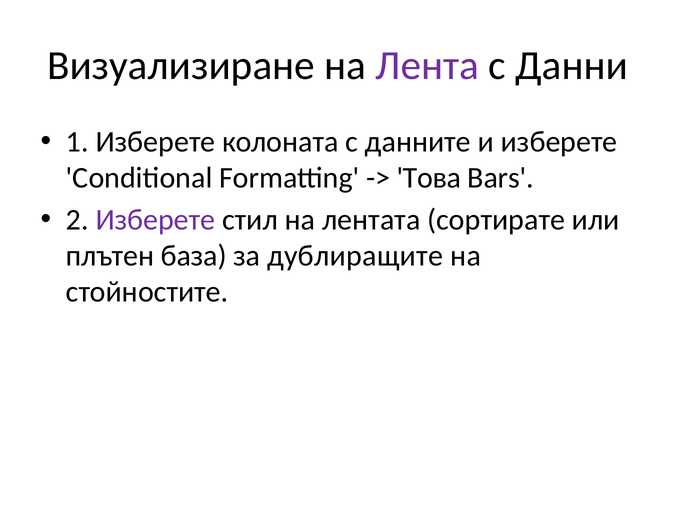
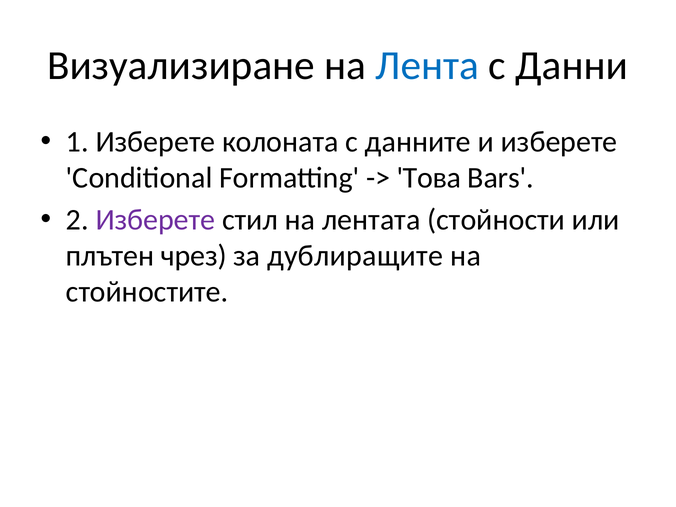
Лента colour: purple -> blue (427, 65)
сортирате: сортирате -> стойности (496, 220)
база: база -> чрез (194, 256)
